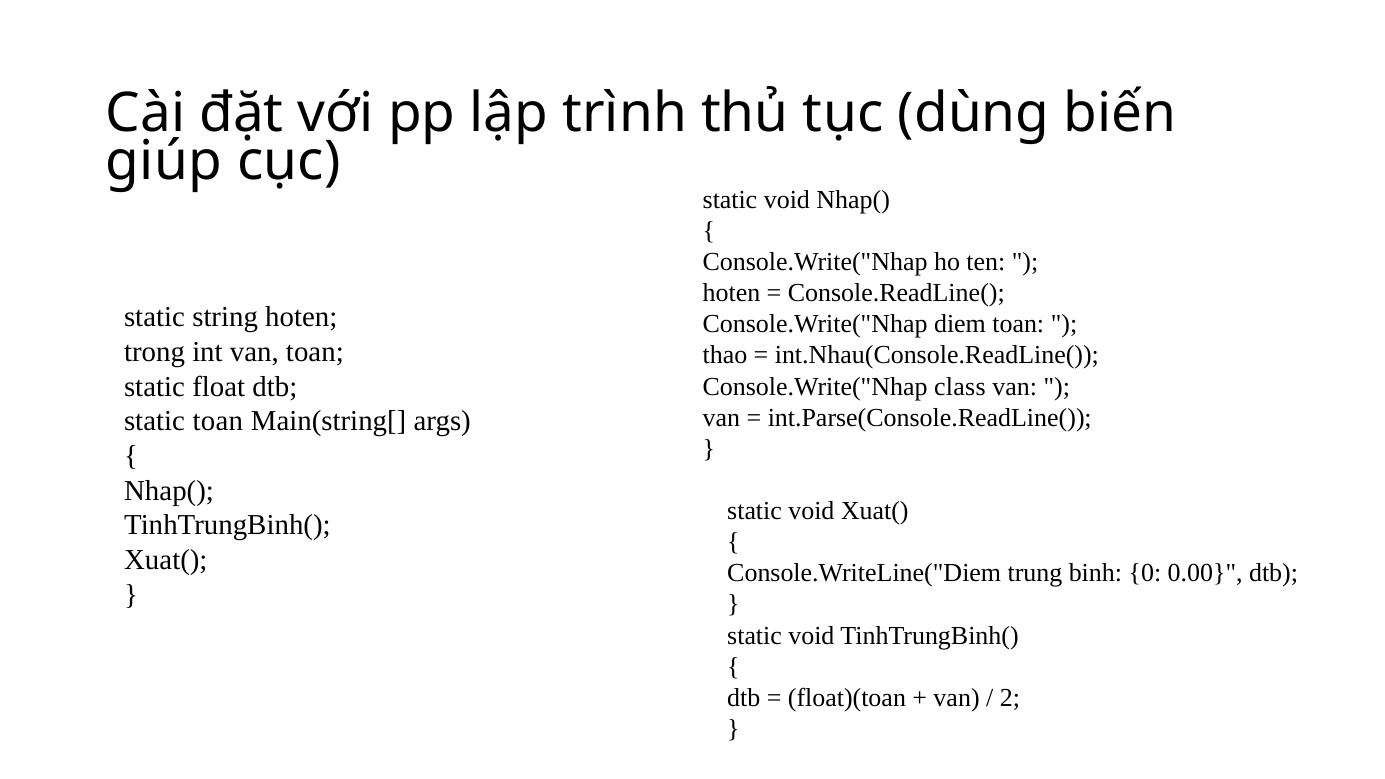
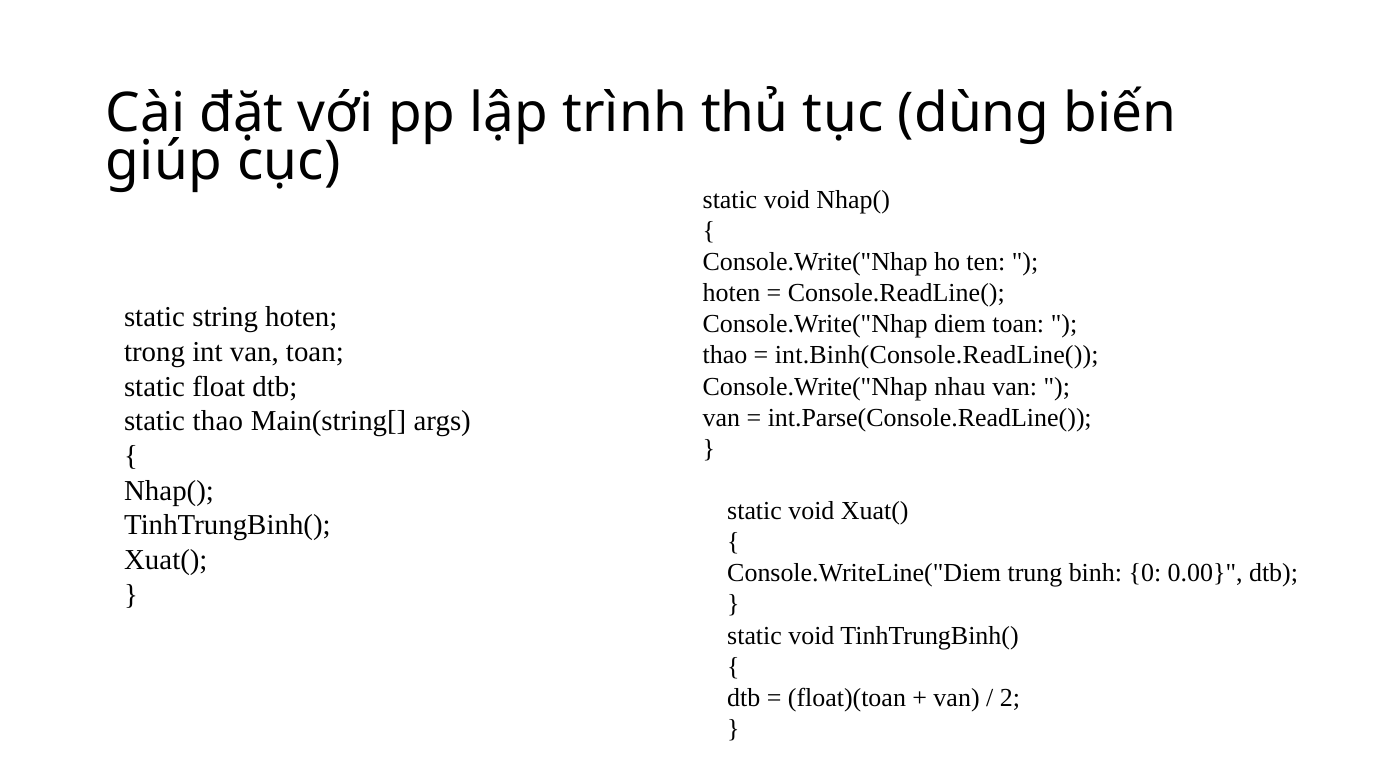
int.Nhau(Console.ReadLine(: int.Nhau(Console.ReadLine( -> int.Binh(Console.ReadLine( (937, 355)
class: class -> nhau (960, 387)
static toan: toan -> thao (218, 421)
